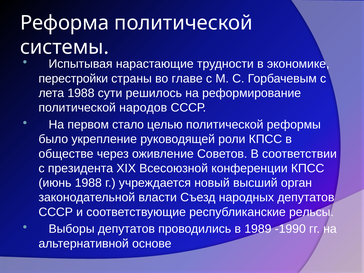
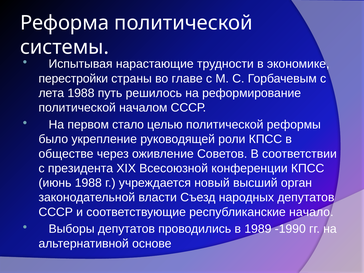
сути: сути -> путь (110, 93)
народов: народов -> началом (143, 108)
рельсы: рельсы -> начало (311, 212)
